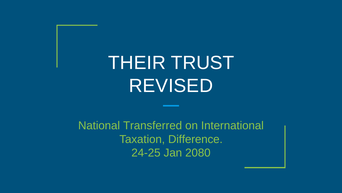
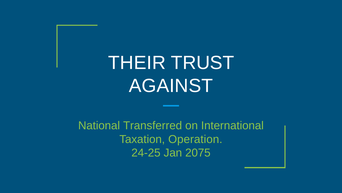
REVISED: REVISED -> AGAINST (171, 85)
Difference: Difference -> Operation (195, 139)
2080: 2080 -> 2075 (198, 152)
